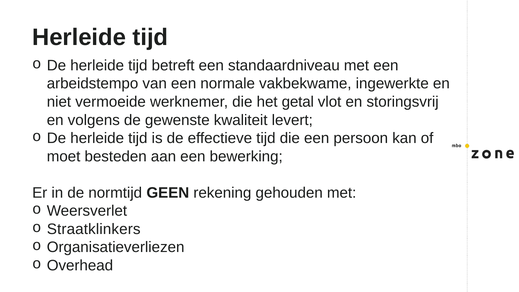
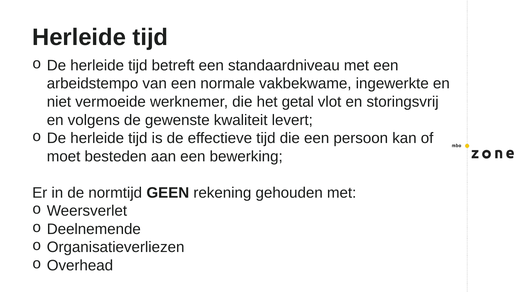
Straatklinkers: Straatklinkers -> Deelnemende (94, 229)
